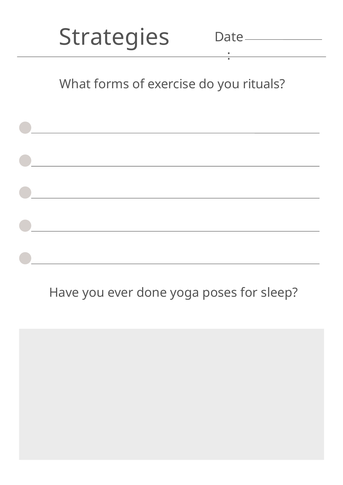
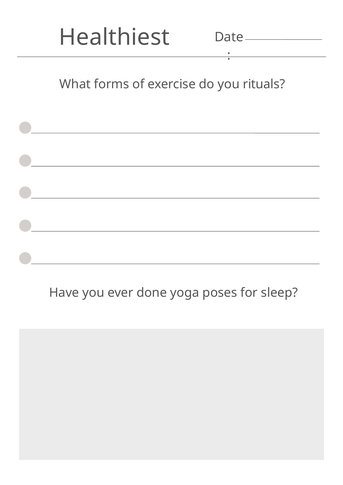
Strategies: Strategies -> Healthiest (114, 37)
